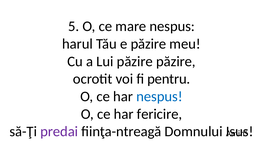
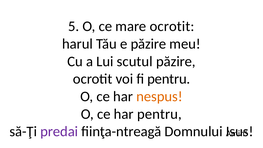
mare nespus: nespus -> ocrotit (172, 26)
Lui păzire: păzire -> scutul (135, 61)
nespus colour: blue -> orange (159, 96)
har fericire: fericire -> pentru (159, 114)
